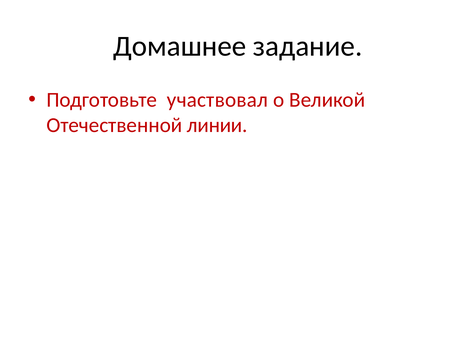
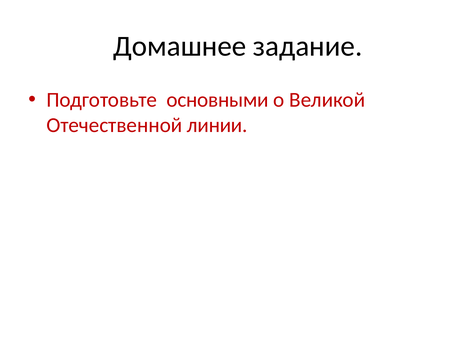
участвовал: участвовал -> основными (218, 100)
